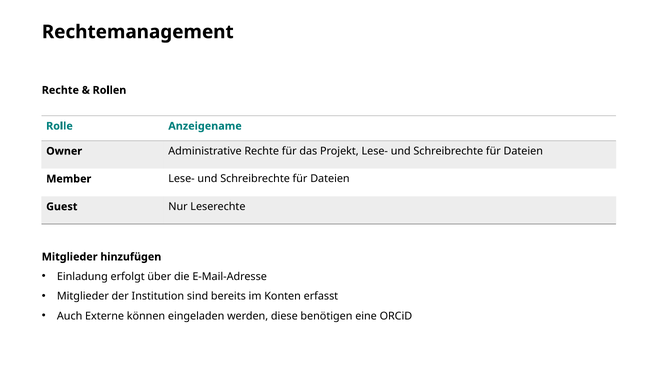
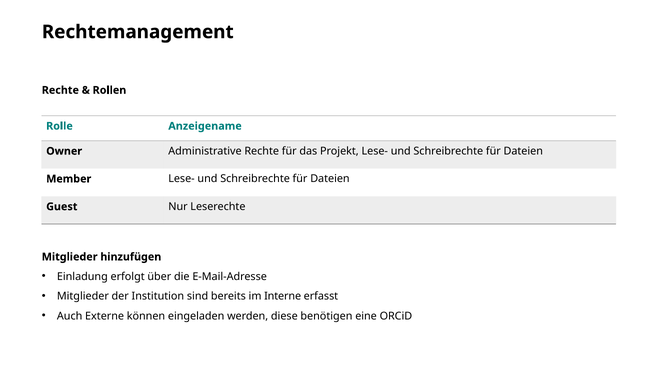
Konten: Konten -> Interne (283, 296)
